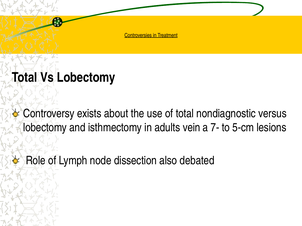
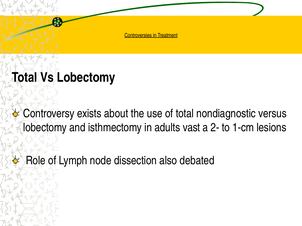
vein: vein -> vast (191, 128)
7-: 7- -> 2- (215, 128)
5-cm: 5-cm -> 1-cm (243, 128)
